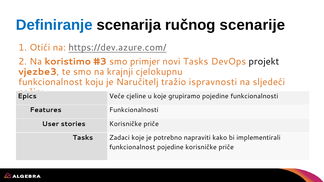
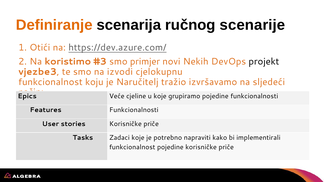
Definiranje colour: blue -> orange (54, 25)
novi Tasks: Tasks -> Nekih (196, 62)
krajnji: krajnji -> izvodi (120, 72)
ispravnosti: ispravnosti -> izvršavamo (213, 82)
